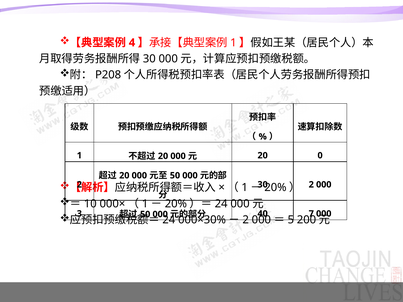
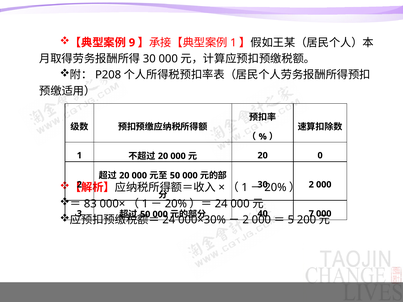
4: 4 -> 9 (132, 43)
10: 10 -> 83 (90, 204)
